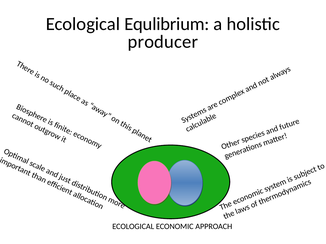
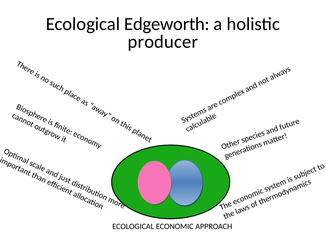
Equlibrium: Equlibrium -> Edgeworth (167, 24)
